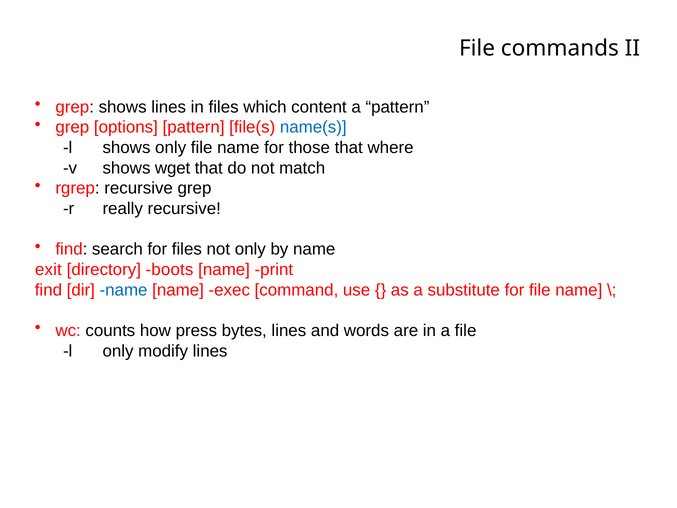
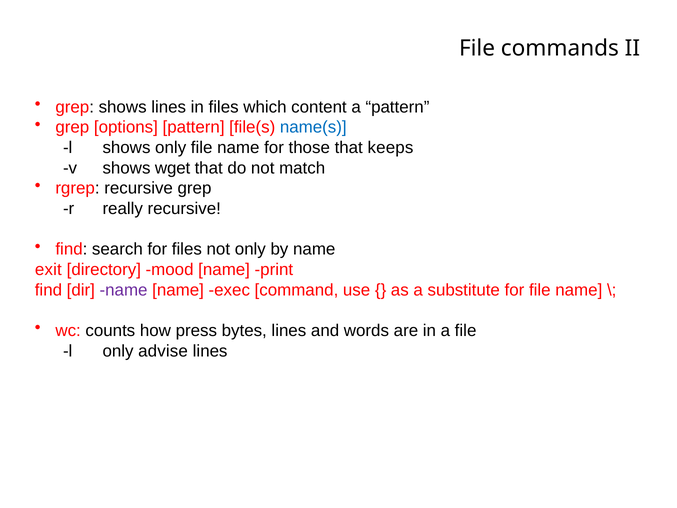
where: where -> keeps (390, 148)
boots: boots -> mood (170, 270)
name colour: blue -> purple (124, 290)
modify: modify -> advise (163, 351)
